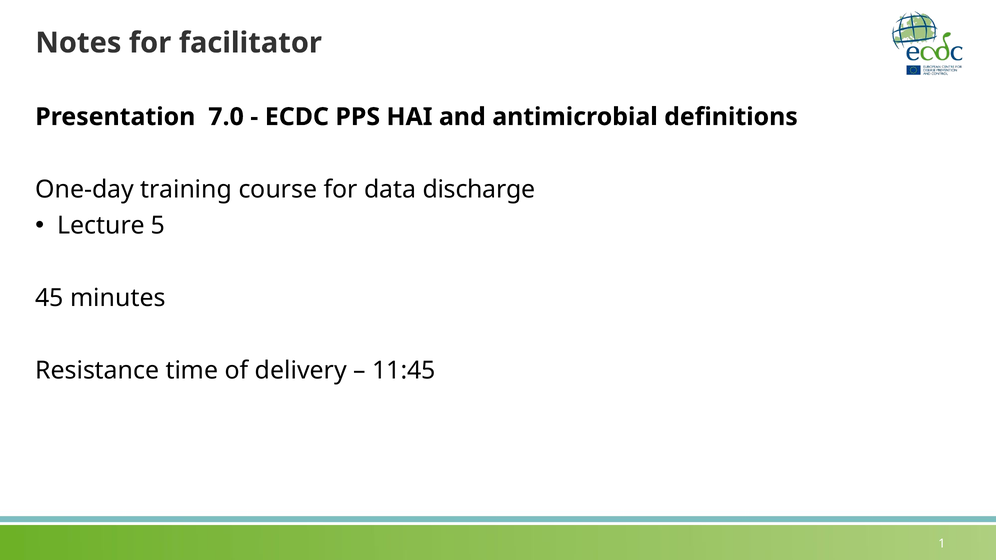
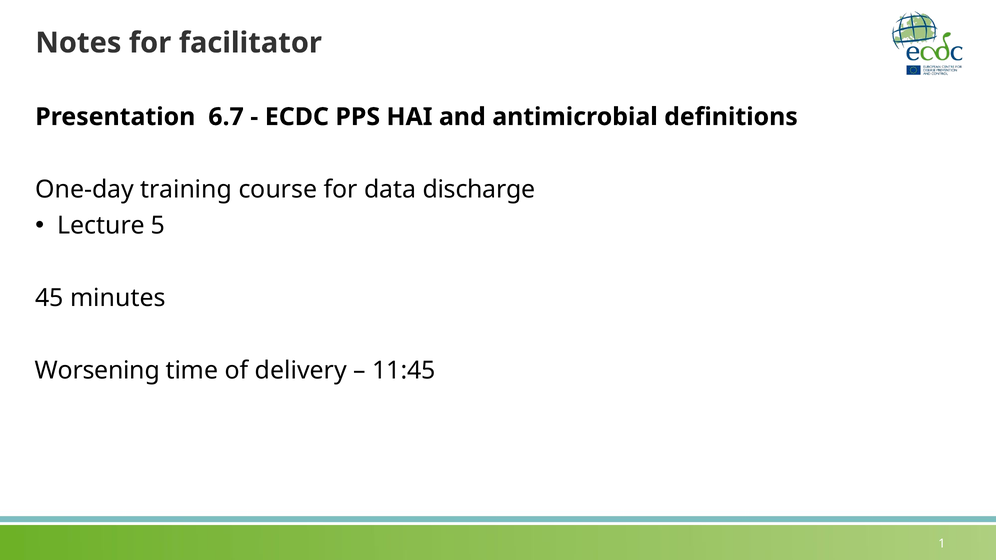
7.0: 7.0 -> 6.7 (226, 117)
Resistance: Resistance -> Worsening (97, 371)
